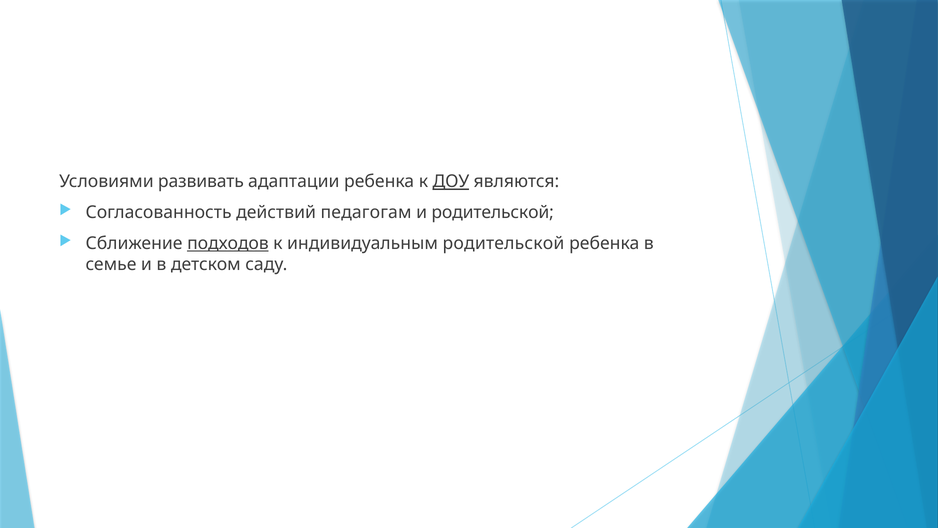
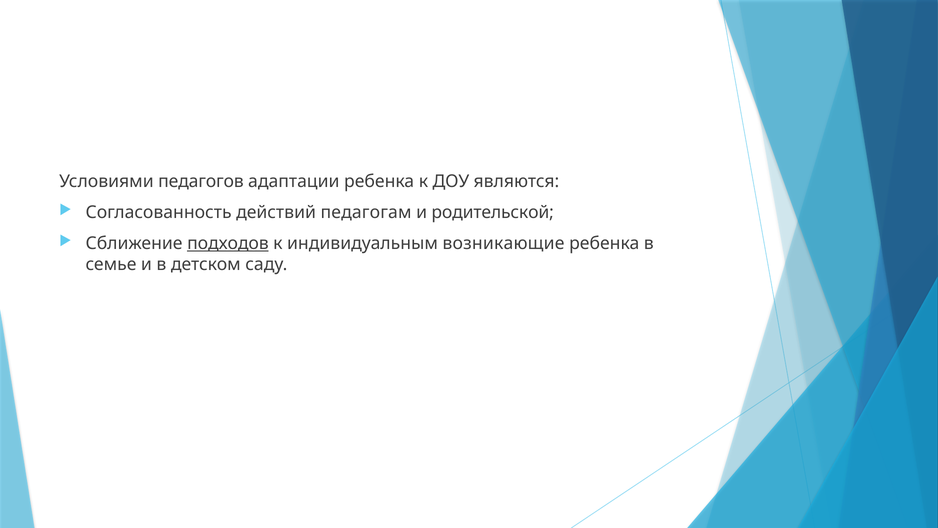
развивать: развивать -> педагогов (201, 182)
ДОУ underline: present -> none (451, 182)
индивидуальным родительской: родительской -> возникающие (503, 243)
